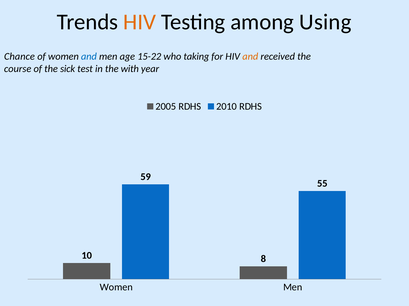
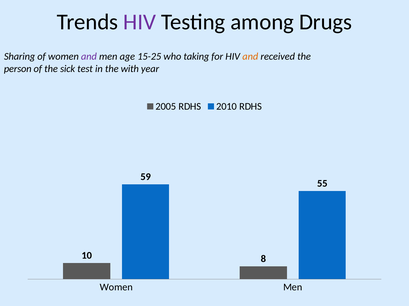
HIV colour: orange -> purple (140, 22)
Using: Using -> Drugs (326, 22)
Chance: Chance -> Sharing (20, 57)
and colour: blue -> purple (89, 57)
15-22: 15-22 -> 15-25 (149, 57)
course: course -> person (18, 69)
